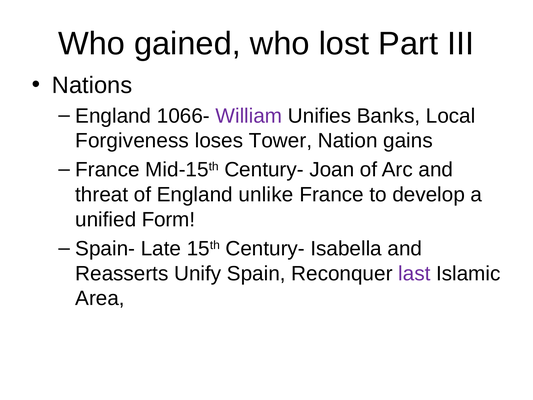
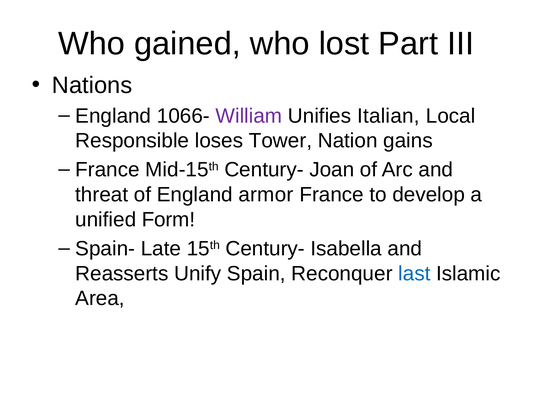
Banks: Banks -> Italian (388, 116)
Forgiveness: Forgiveness -> Responsible (132, 141)
unlike: unlike -> armor (266, 195)
last colour: purple -> blue (414, 273)
